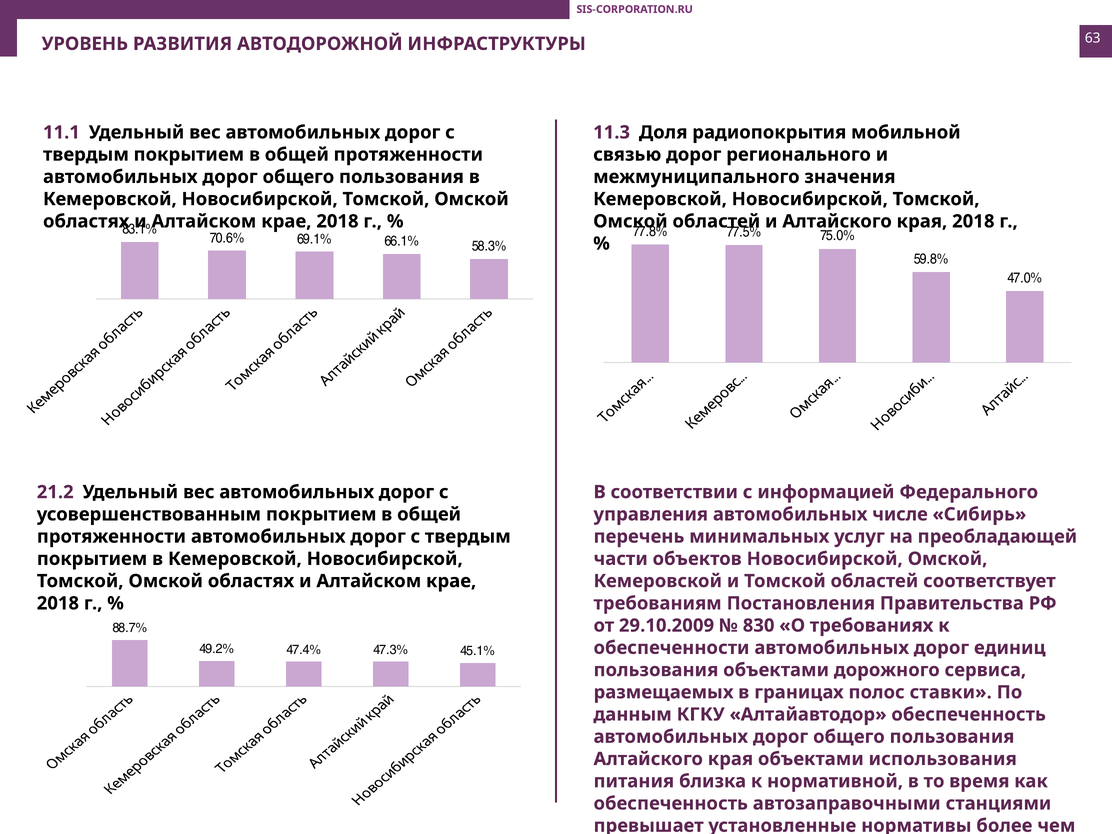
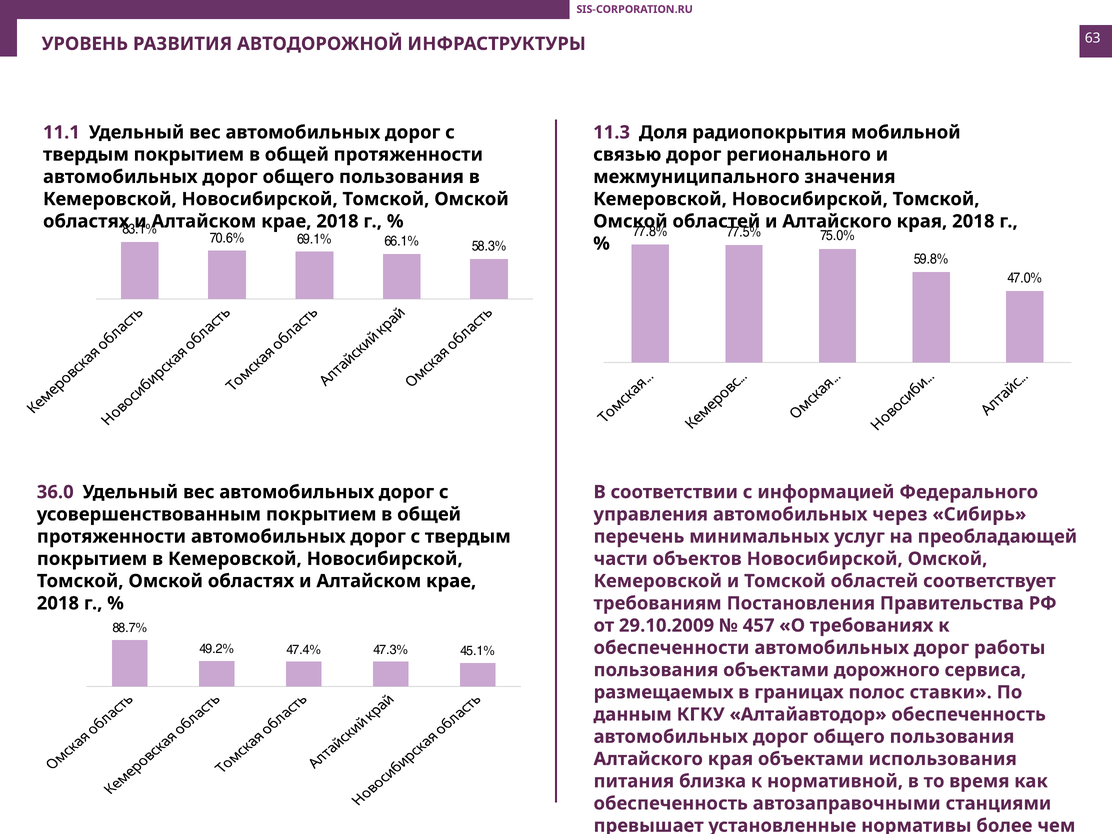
21.2: 21.2 -> 36.0 (55, 492)
числе: числе -> через (900, 514)
830: 830 -> 457 (759, 626)
единиц: единиц -> работы (1010, 648)
